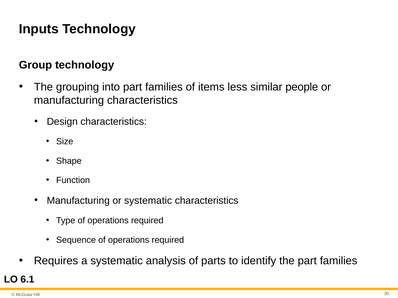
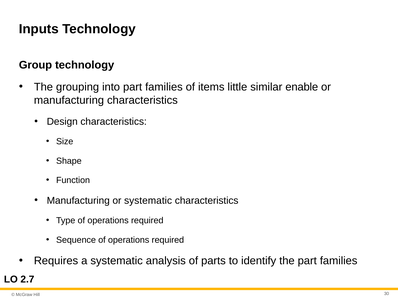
less: less -> little (237, 87)
people: people -> enable (302, 87)
6.1: 6.1 -> 2.7 (27, 280)
